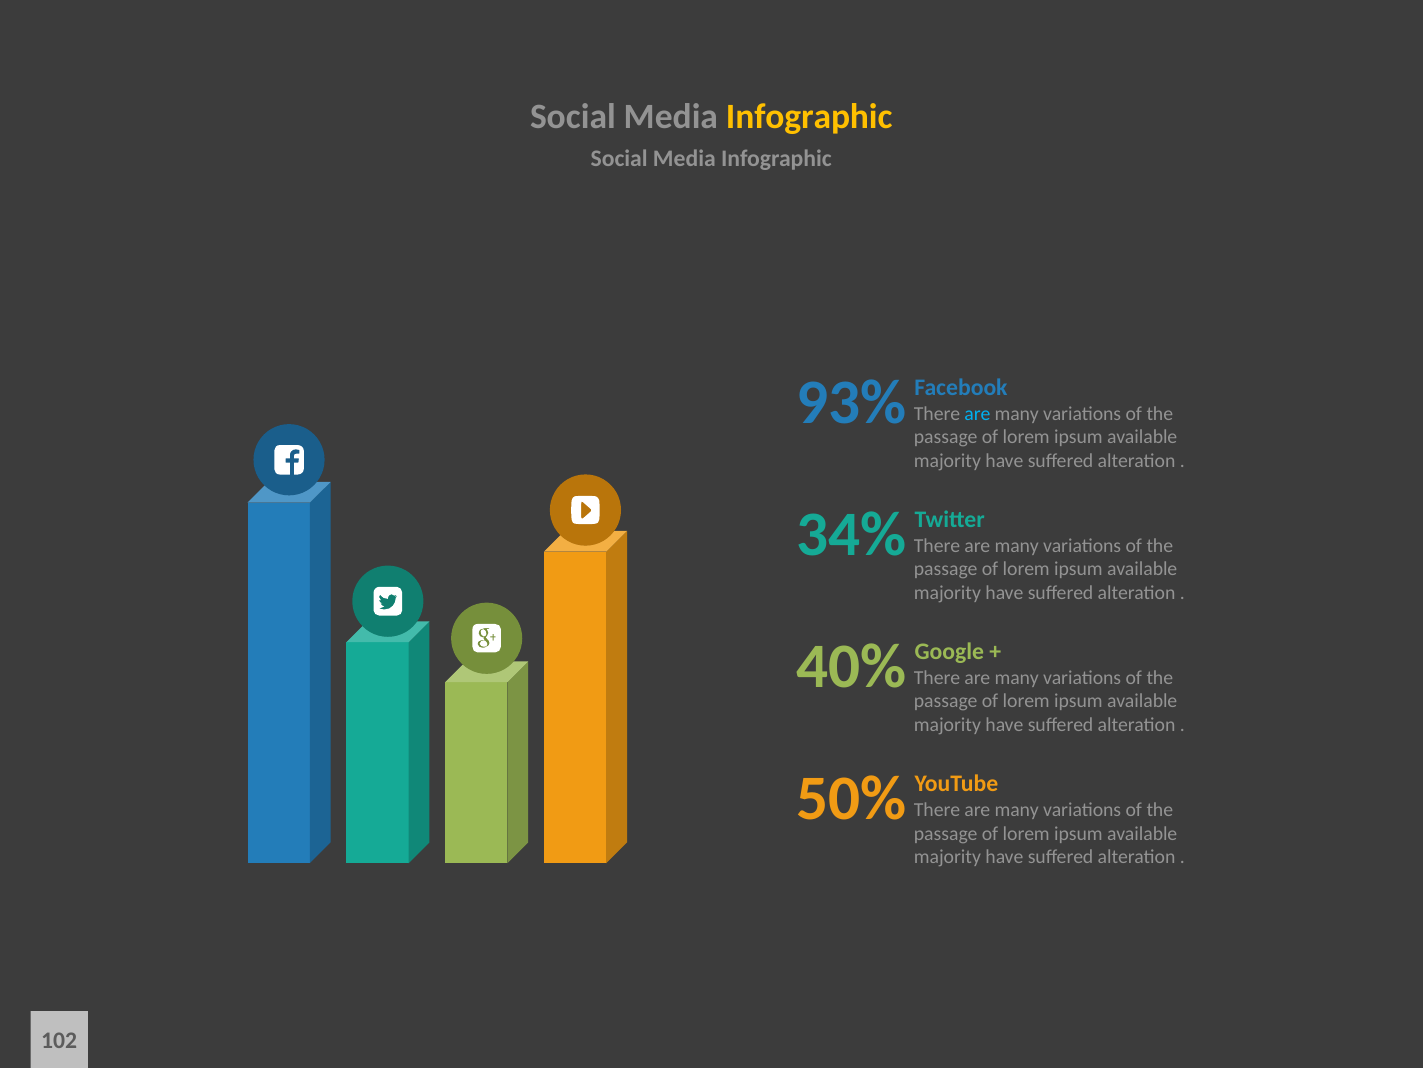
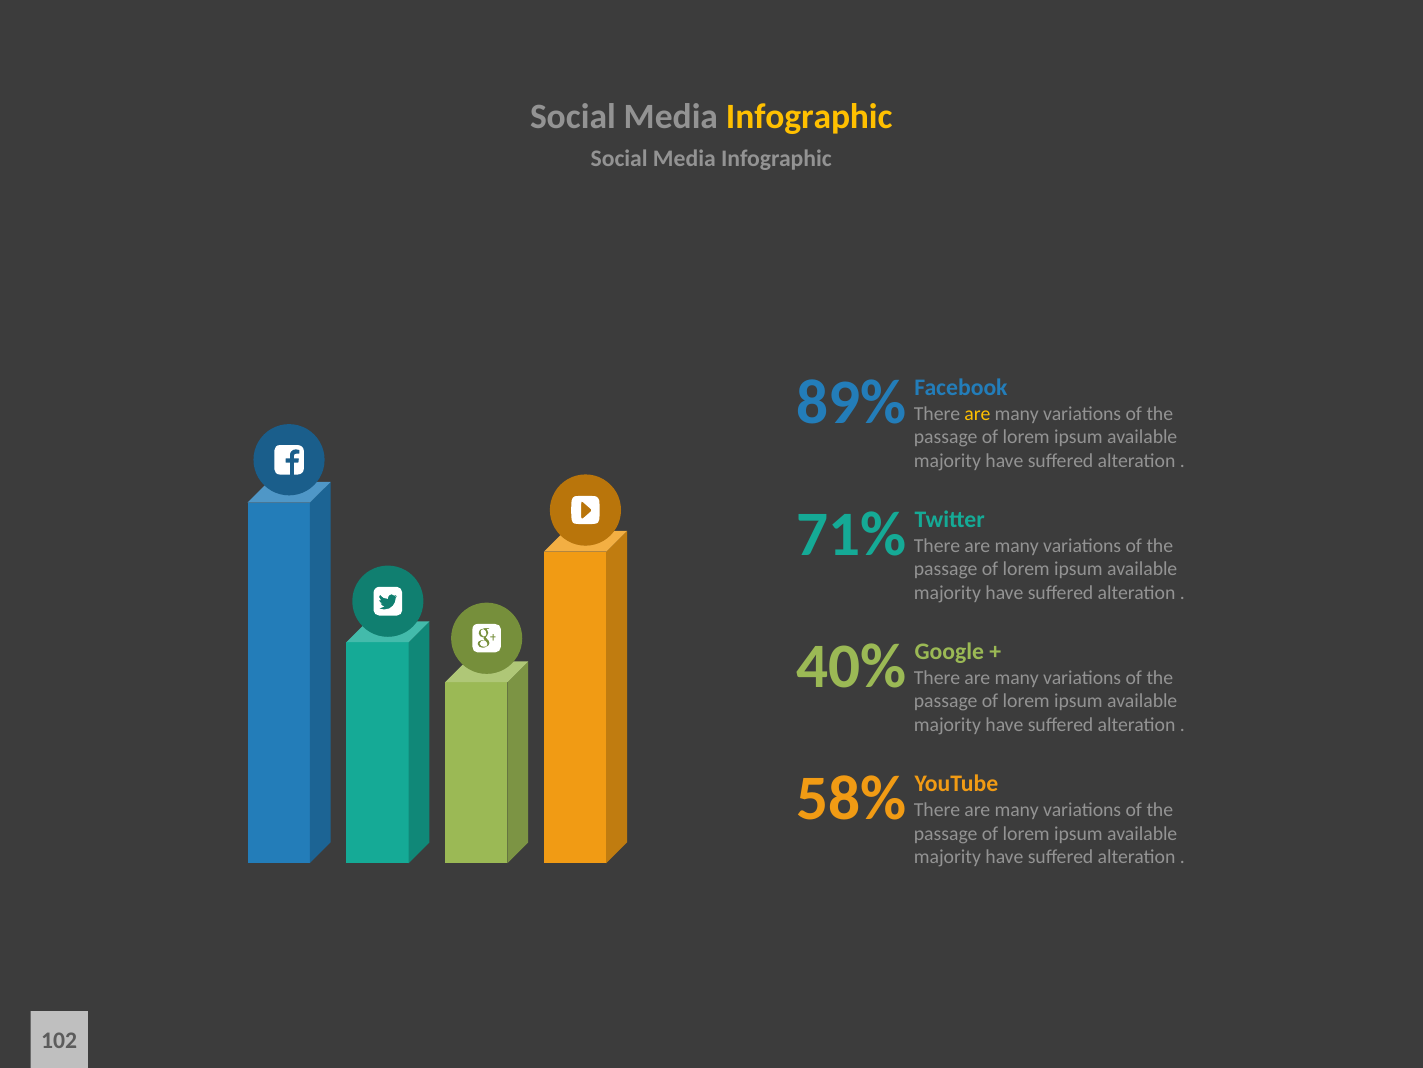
93%: 93% -> 89% (851, 402)
are colour: light blue -> yellow (977, 413)
34%: 34% -> 71% (851, 534)
50%: 50% -> 58% (851, 798)
